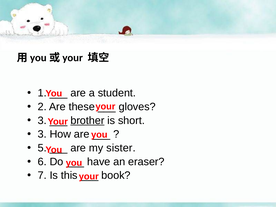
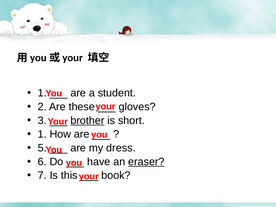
3: 3 -> 1 (42, 134)
sister: sister -> dress (121, 148)
eraser underline: none -> present (146, 162)
